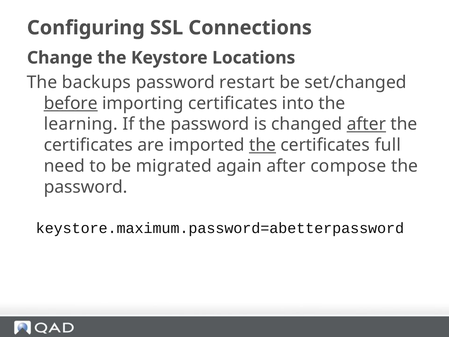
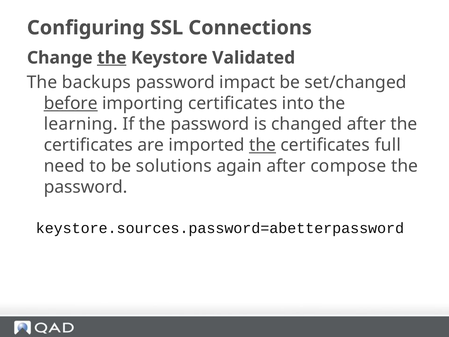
the underline: none -> present (112, 58)
Locations: Locations -> Validated (254, 58)
restart: restart -> impact (247, 82)
after underline: present -> none (366, 124)
migrated: migrated -> solutions (174, 166)
keystore.maximum.password=abetterpassword: keystore.maximum.password=abetterpassword -> keystore.sources.password=abetterpassword (220, 228)
